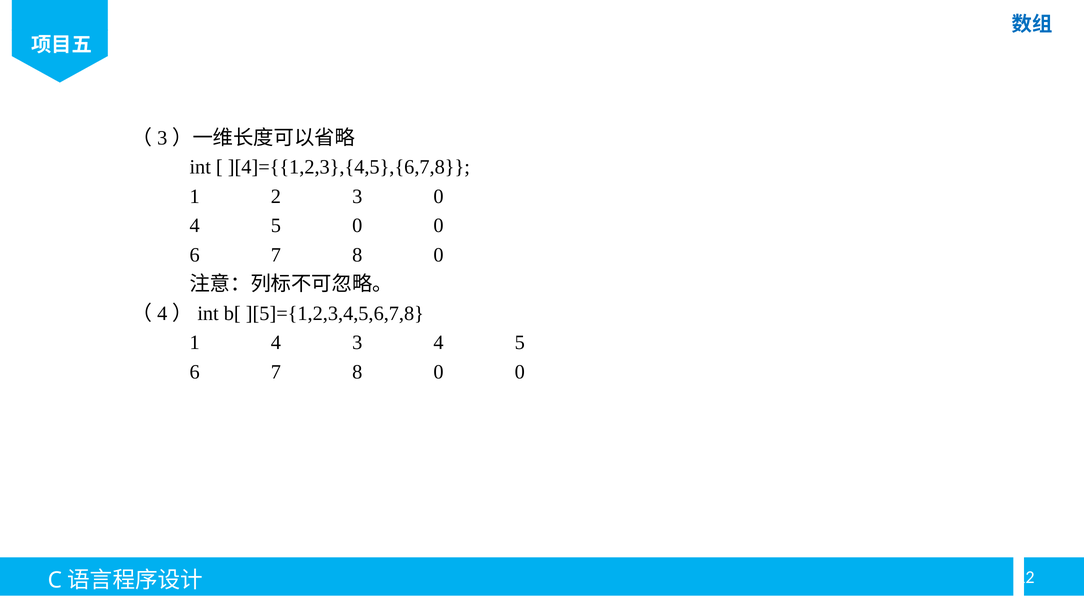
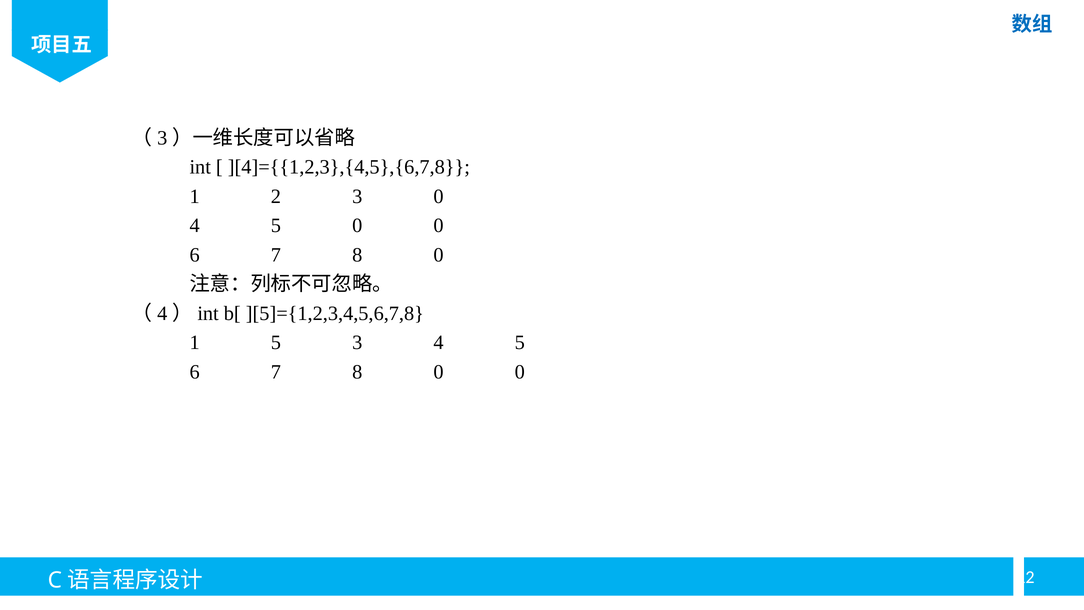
1 4: 4 -> 5 (276, 343)
